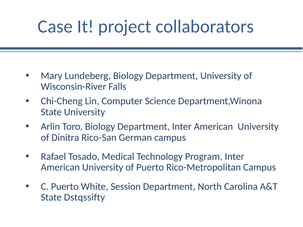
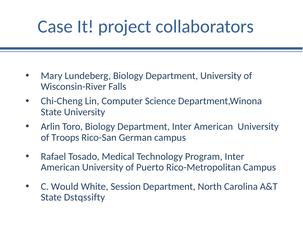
Dinitra: Dinitra -> Troops (65, 138)
C Puerto: Puerto -> Would (65, 187)
